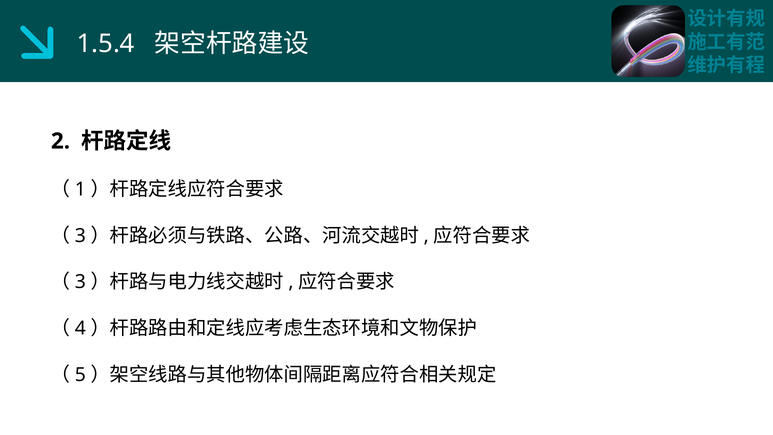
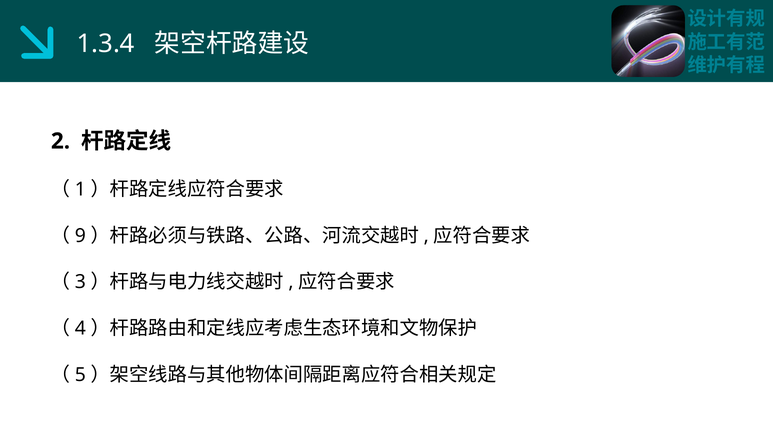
1.5.4: 1.5.4 -> 1.3.4 (106, 44)
3: 3 -> 9 (80, 236)
